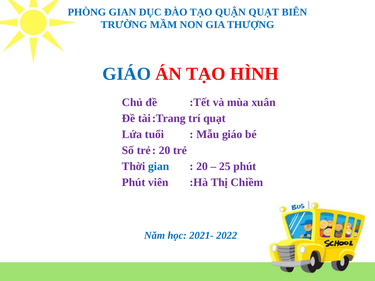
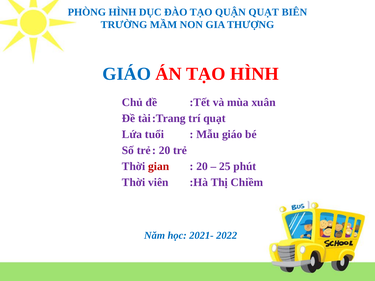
PHÒNG GIAN: GIAN -> HÌNH (122, 12)
gian colour: blue -> red (159, 166)
Phút: Phút -> Thời (134, 182)
